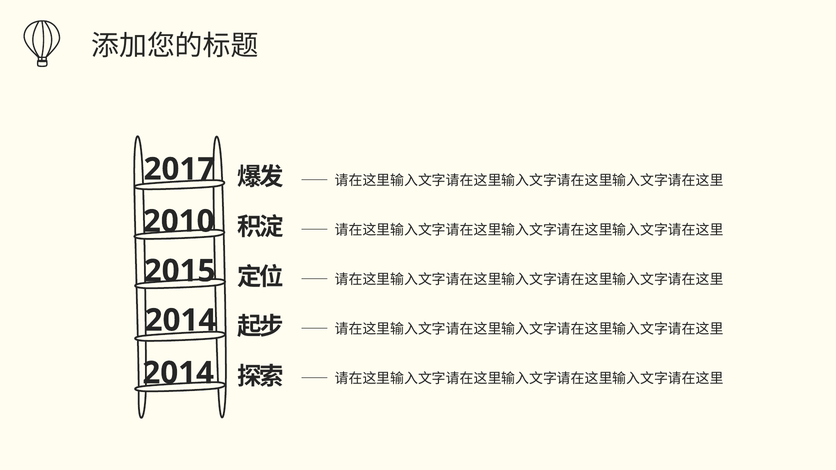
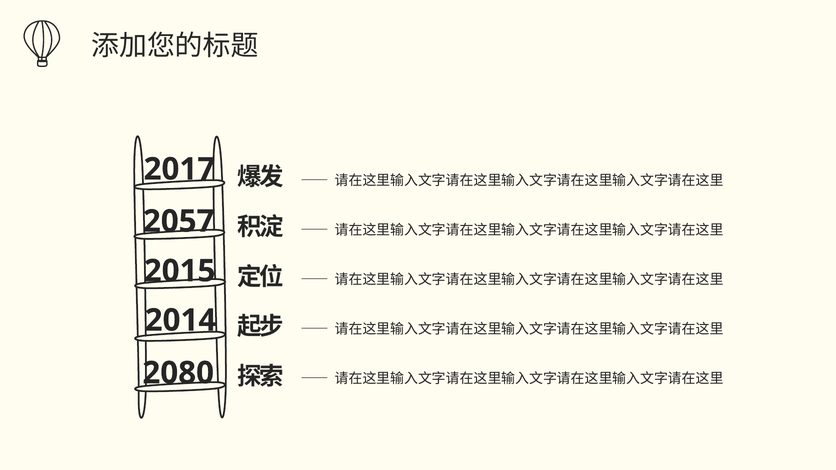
2010: 2010 -> 2057 (179, 221)
2014: 2014 -> 2080 (178, 373)
